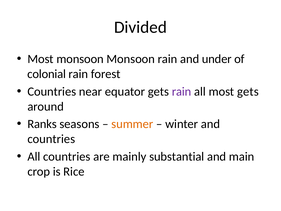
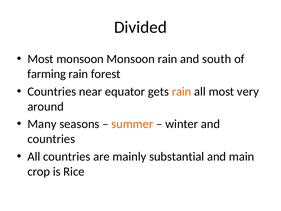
under: under -> south (217, 59)
colonial: colonial -> farming (47, 74)
rain colour: purple -> orange (182, 91)
most gets: gets -> very (248, 91)
Ranks: Ranks -> Many (42, 124)
